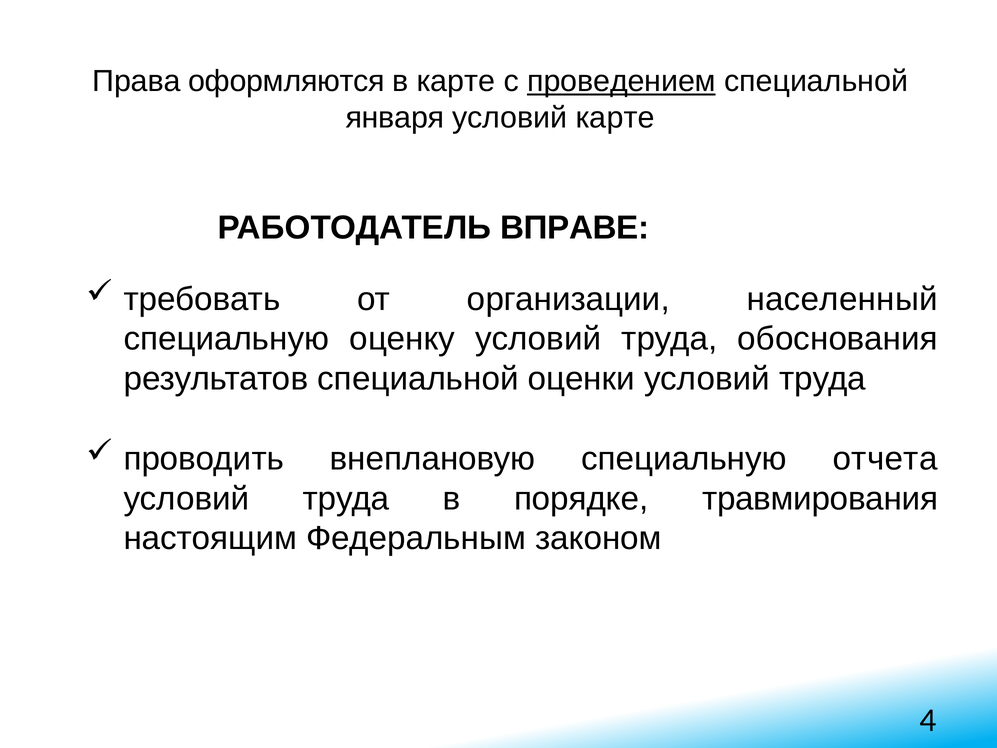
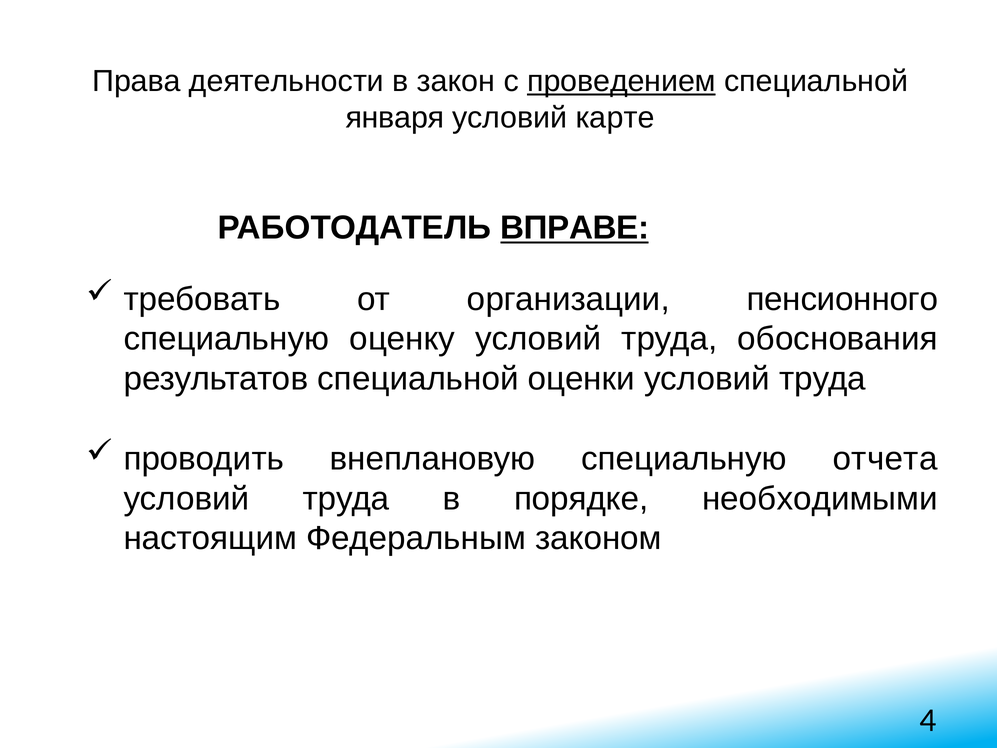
оформляются: оформляются -> деятельности (286, 81)
в карте: карте -> закон (456, 81)
ВПРАВЕ underline: none -> present (575, 228)
населенный: населенный -> пенсионного (842, 299)
травмирования: травмирования -> необходимыми (820, 498)
